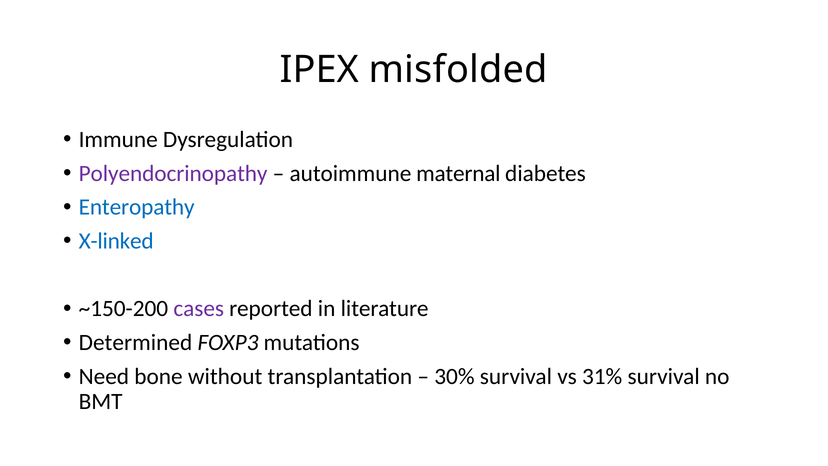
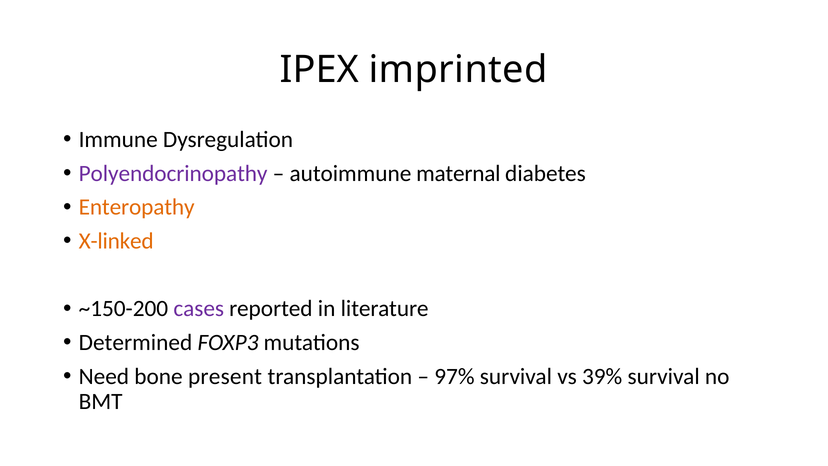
misfolded: misfolded -> imprinted (458, 70)
Enteropathy colour: blue -> orange (137, 207)
X-linked colour: blue -> orange (116, 241)
without: without -> present (225, 376)
30%: 30% -> 97% (454, 376)
31%: 31% -> 39% (602, 376)
